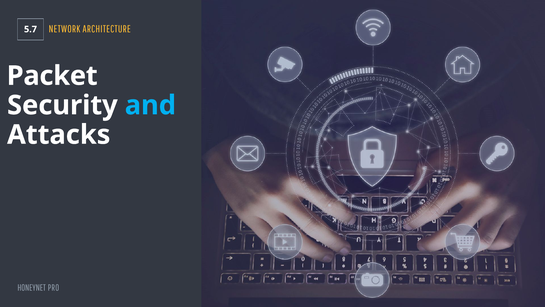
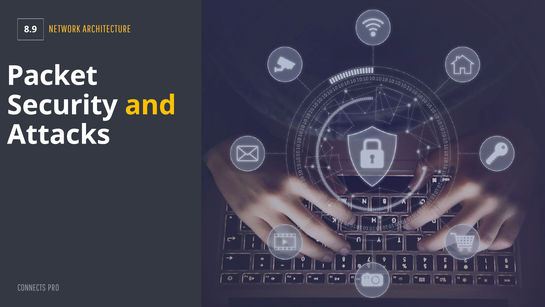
5.7: 5.7 -> 8.9 (30, 29)
and colour: light blue -> yellow (150, 105)
HONEYNET: HONEYNET -> CONNECTS (32, 287)
